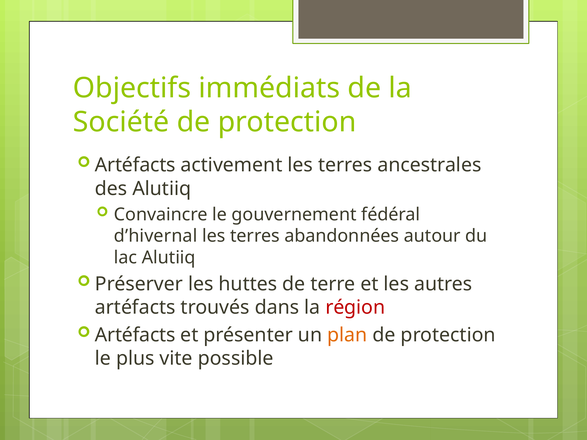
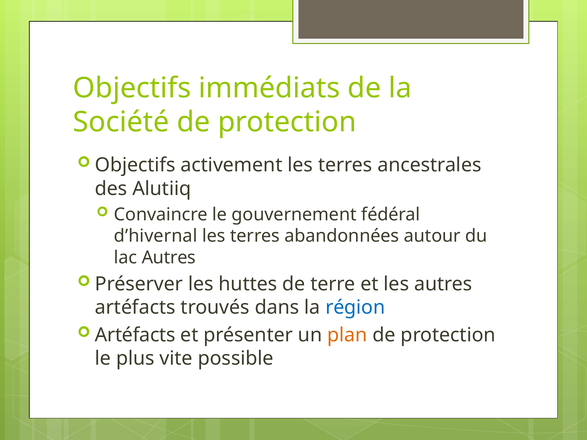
Artéfacts: Artéfacts -> Objectifs (135, 165)
lac Alutiiq: Alutiiq -> Autres (169, 258)
région colour: red -> blue (355, 308)
